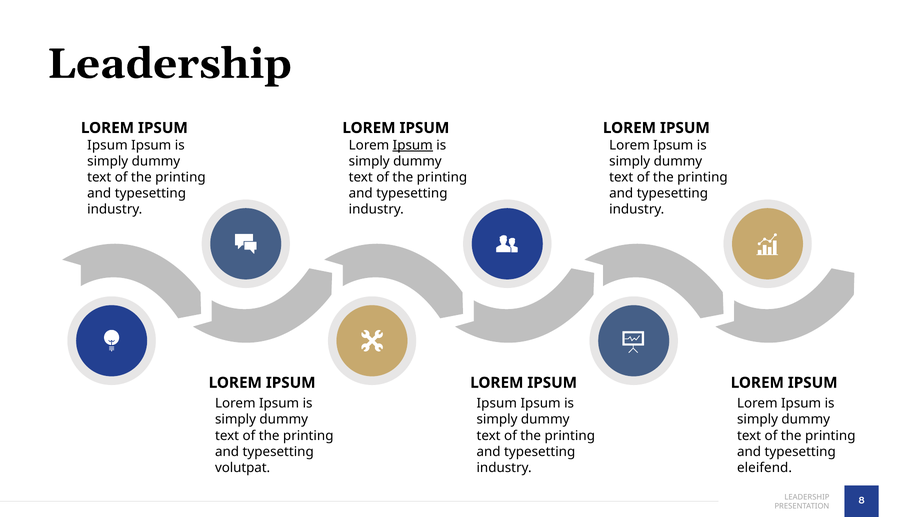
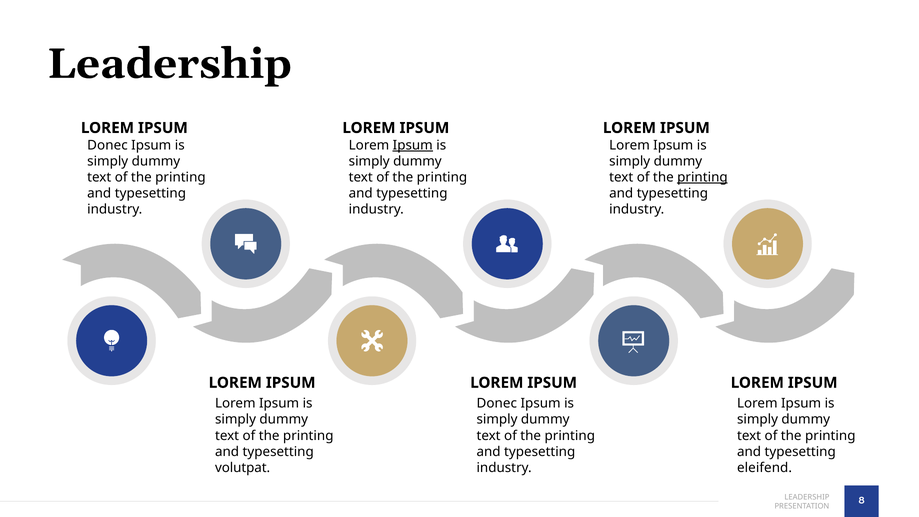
Ipsum: Ipsum -> Donec (107, 145)
printing underline: none -> present (702, 177)
Ipsum: Ipsum -> Donec (497, 403)
